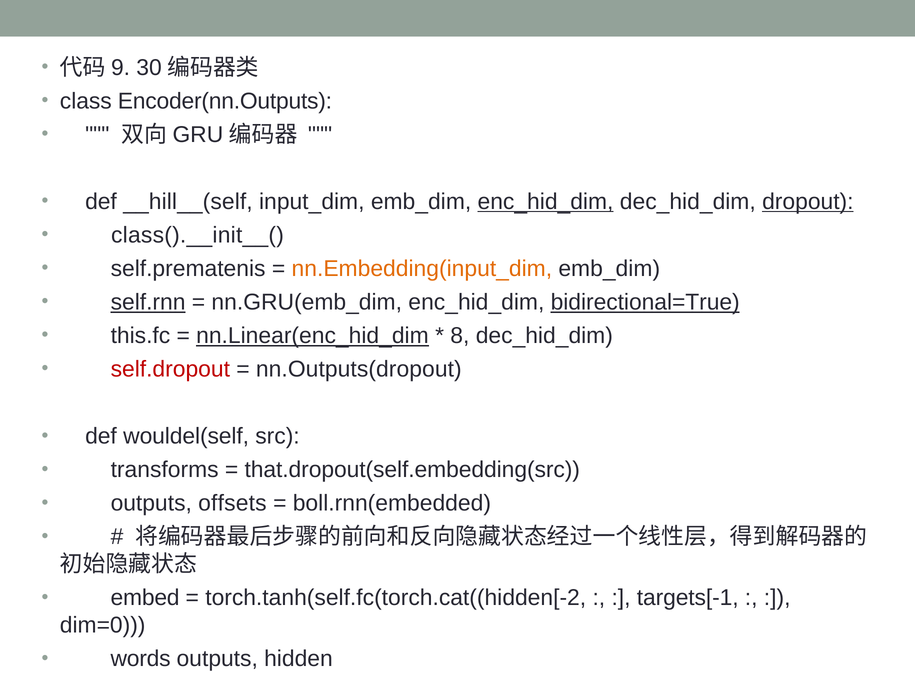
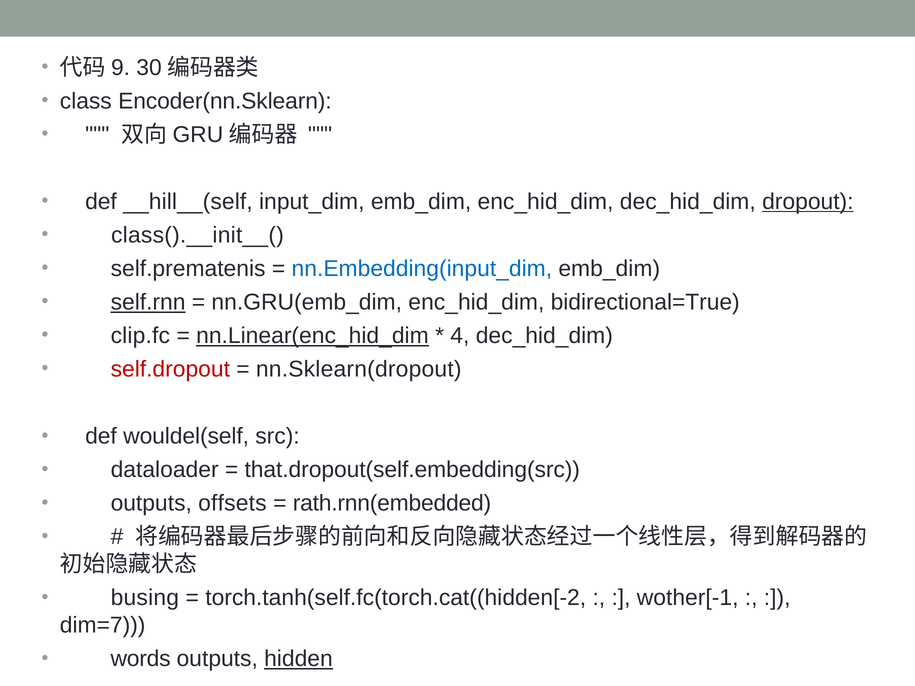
Encoder(nn.Outputs: Encoder(nn.Outputs -> Encoder(nn.Sklearn (225, 101)
enc_hid_dim underline: present -> none (546, 202)
nn.Embedding(input_dim colour: orange -> blue (422, 269)
bidirectional=True underline: present -> none (645, 302)
this.fc: this.fc -> clip.fc (140, 336)
8: 8 -> 4 (460, 336)
nn.Outputs(dropout: nn.Outputs(dropout -> nn.Sklearn(dropout (359, 369)
transforms: transforms -> dataloader (165, 470)
boll.rnn(embedded: boll.rnn(embedded -> rath.rnn(embedded (392, 504)
embed: embed -> busing (145, 598)
targets[-1: targets[-1 -> wother[-1 (688, 598)
dim=0: dim=0 -> dim=7 (103, 626)
hidden underline: none -> present (298, 659)
